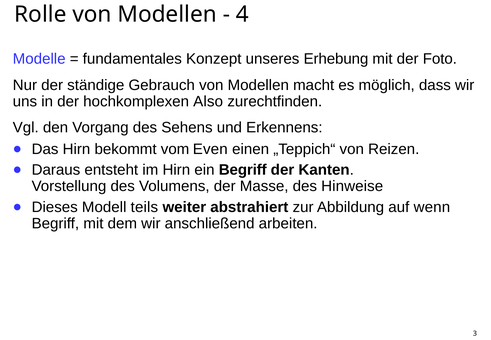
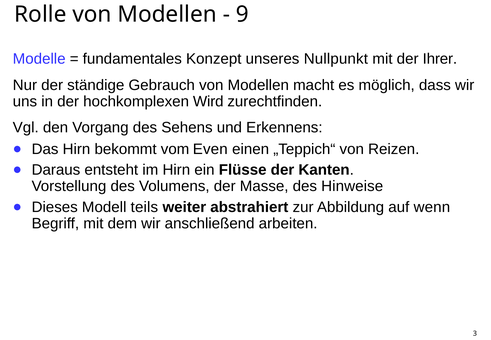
4: 4 -> 9 (242, 14)
Erhebung: Erhebung -> Nullpunkt (336, 59)
Foto: Foto -> Ihrer (440, 59)
Also: Also -> Wird (208, 101)
ein Begriff: Begriff -> Flüsse (243, 170)
